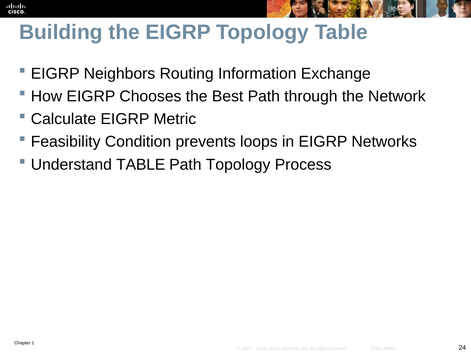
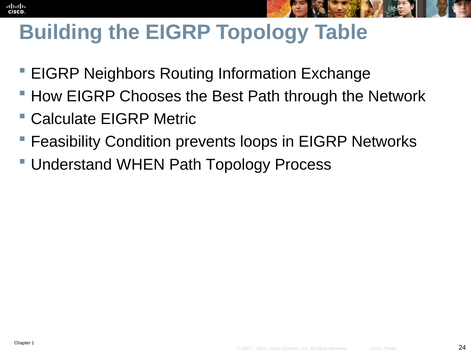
Understand TABLE: TABLE -> WHEN (141, 165)
